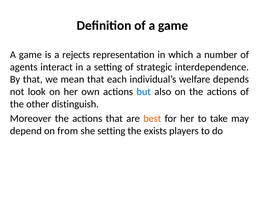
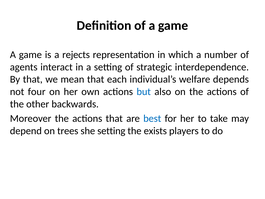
look: look -> four (37, 92)
distinguish: distinguish -> backwards (75, 104)
best colour: orange -> blue (152, 118)
from: from -> trees (68, 131)
